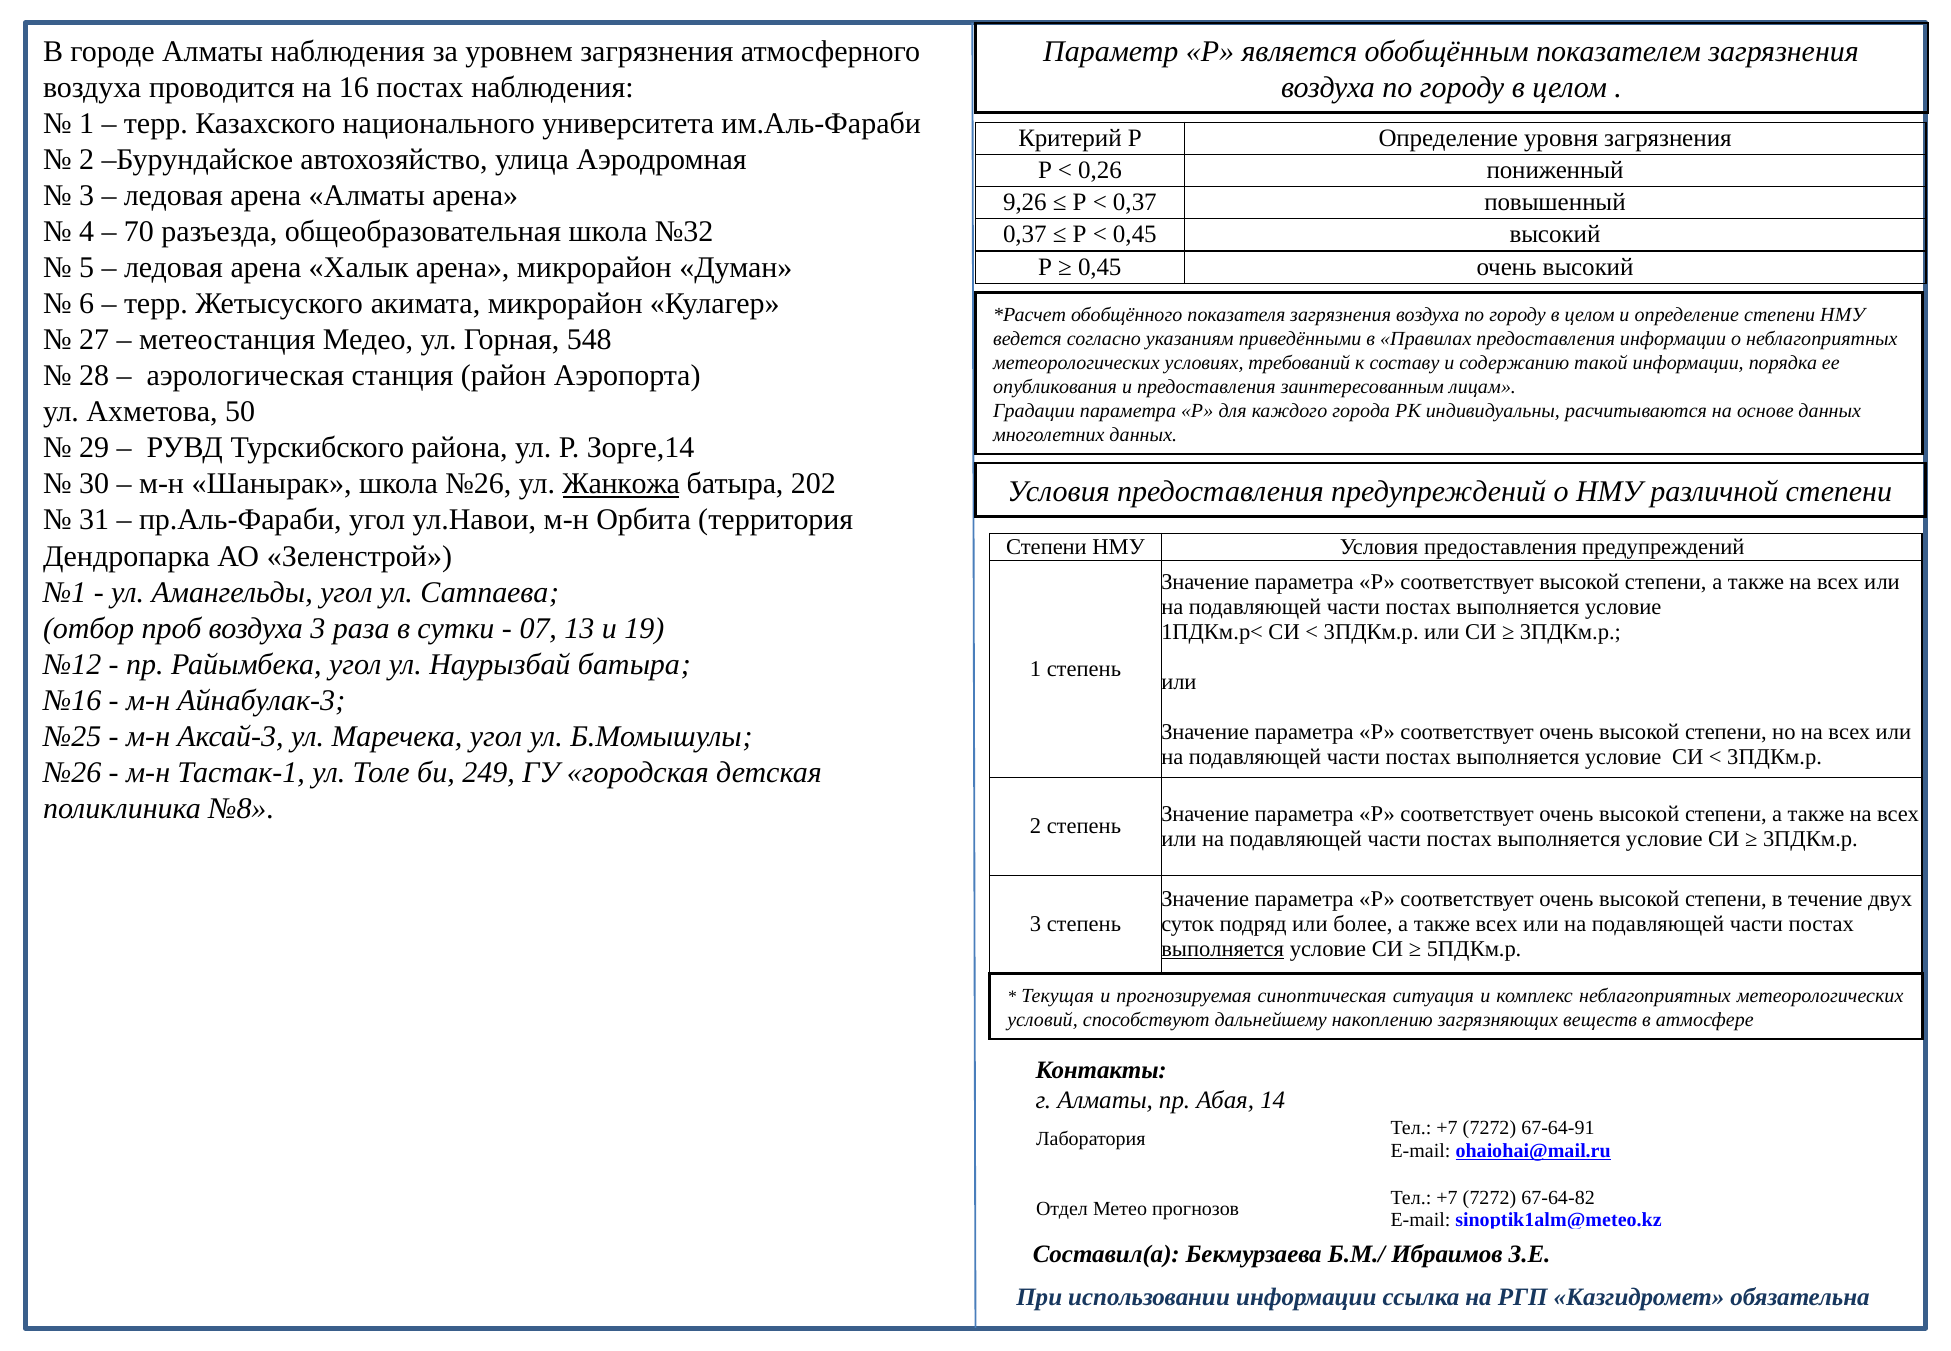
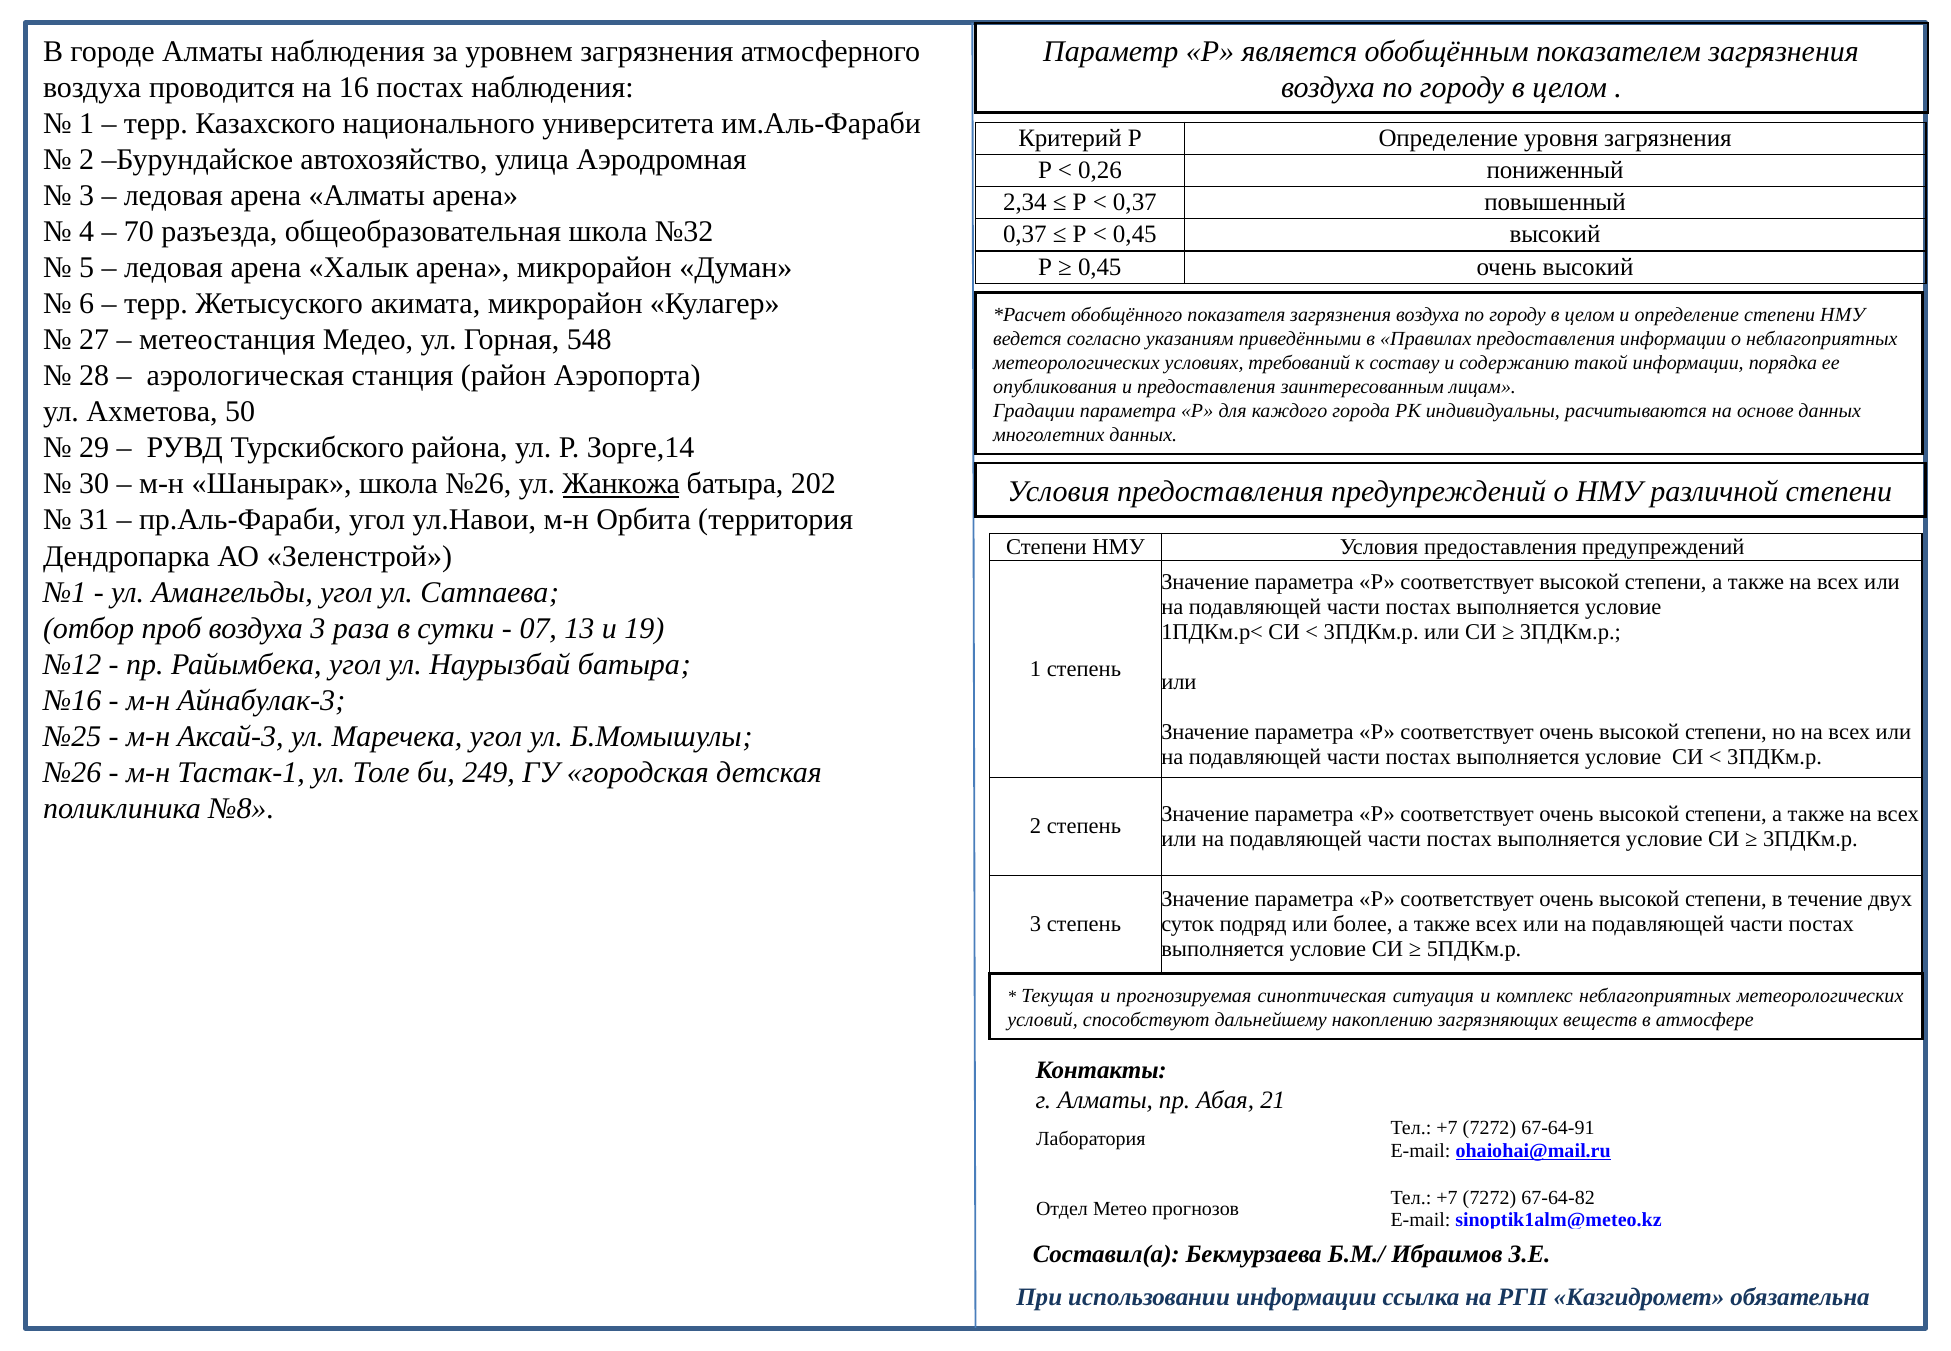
9,26: 9,26 -> 2,34 (1025, 202)
выполняется underline: present -> none (1223, 949)
14: 14 -> 21 (1273, 1100)
